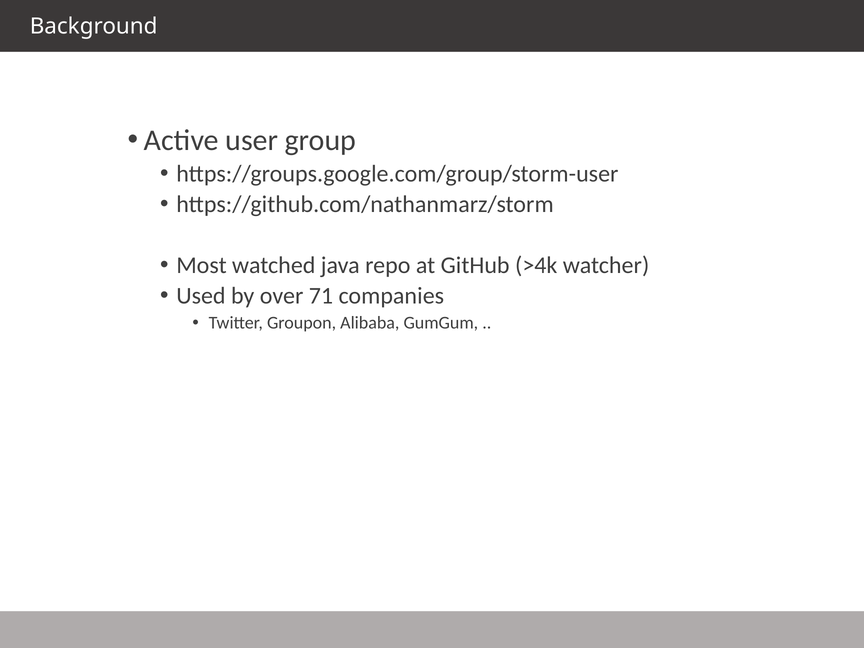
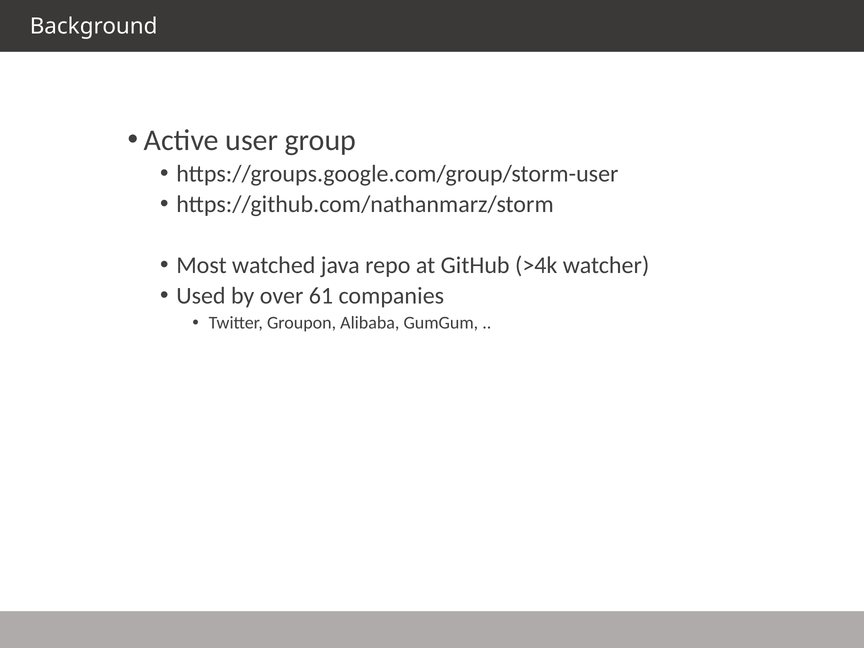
71: 71 -> 61 (321, 296)
